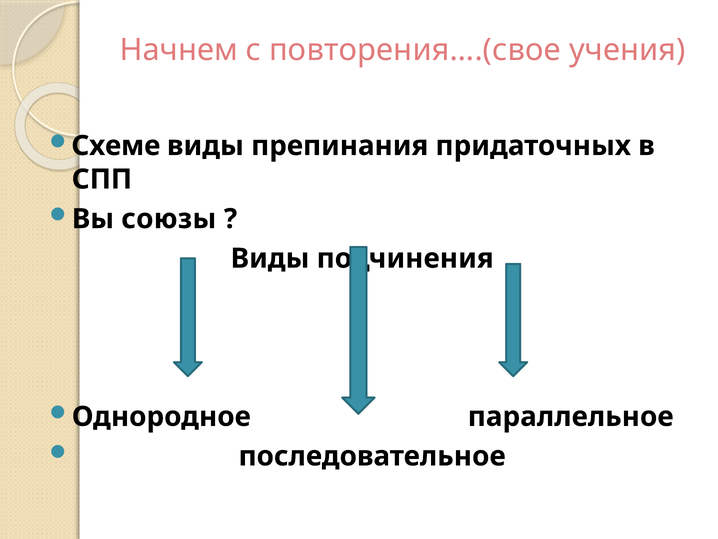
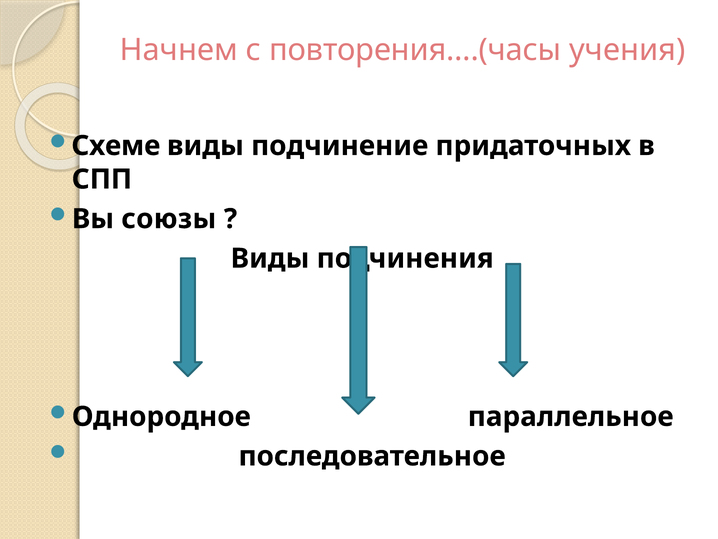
повторения….(свое: повторения….(свое -> повторения….(часы (415, 50)
препинания: препинания -> подчинение (340, 146)
